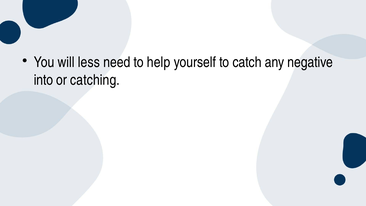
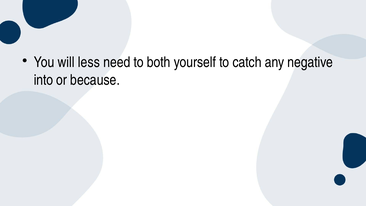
help: help -> both (159, 62)
catching: catching -> because (95, 80)
